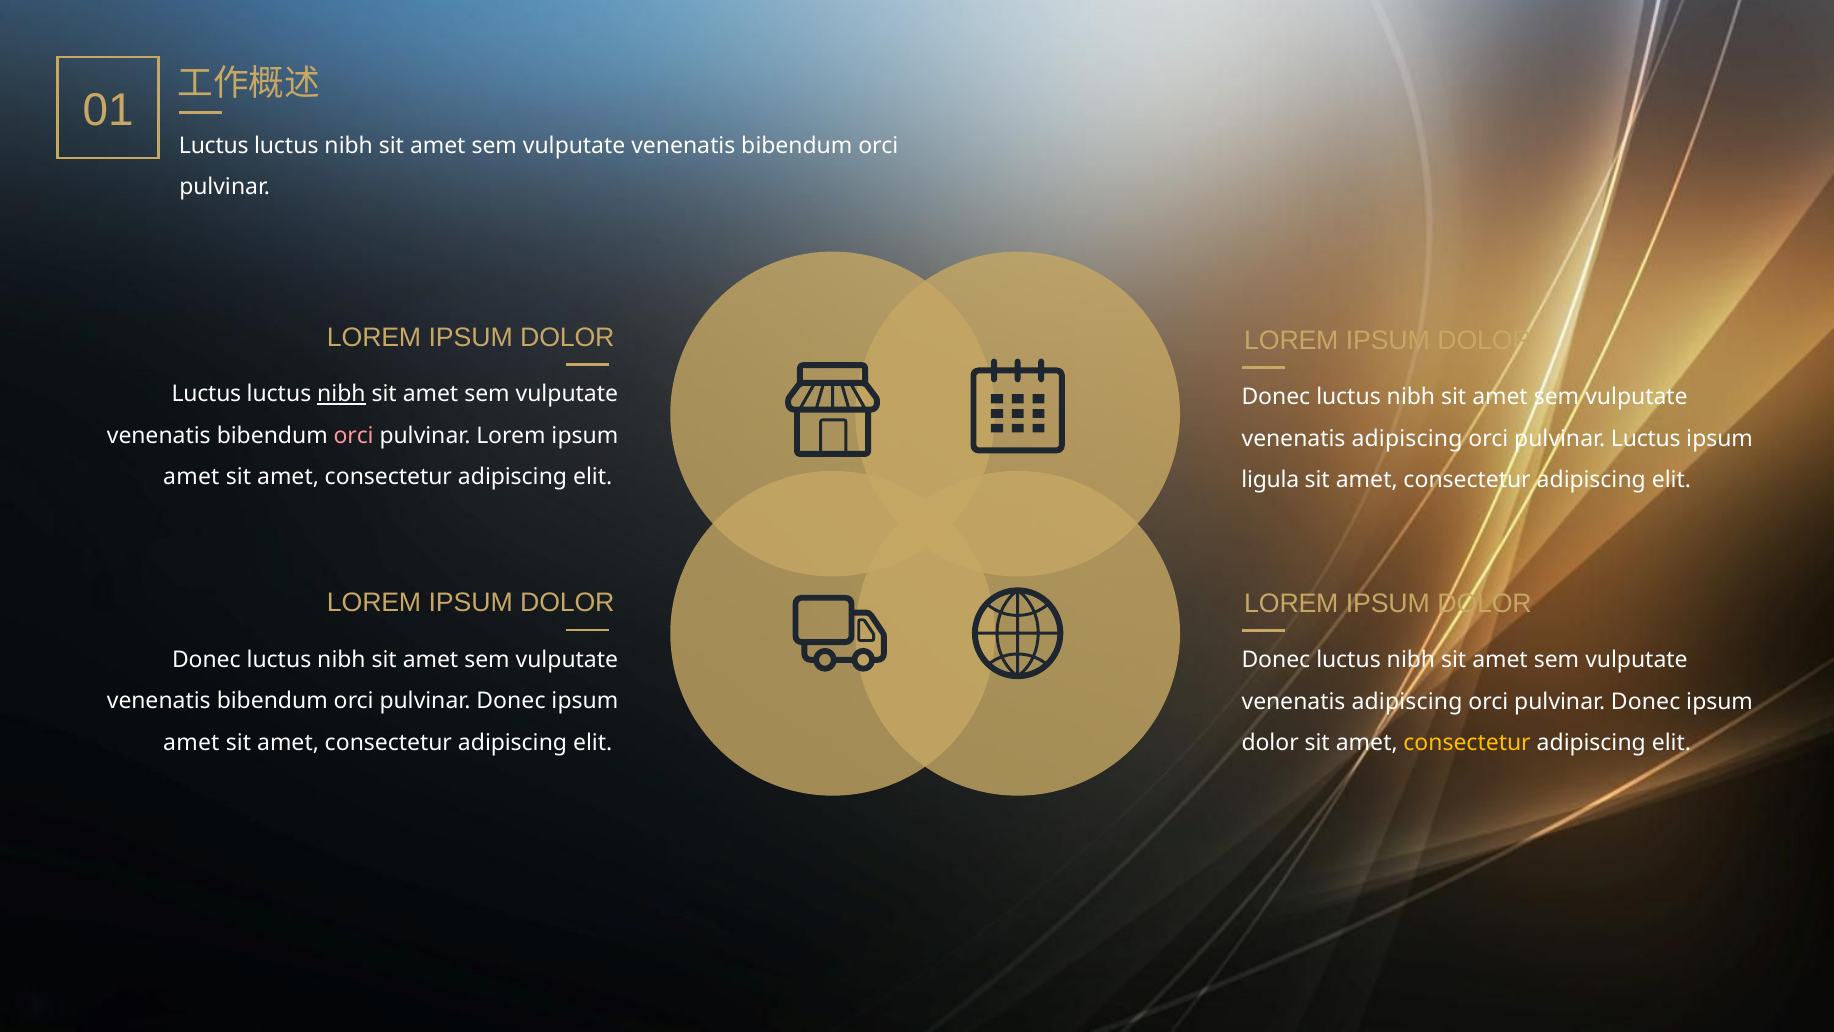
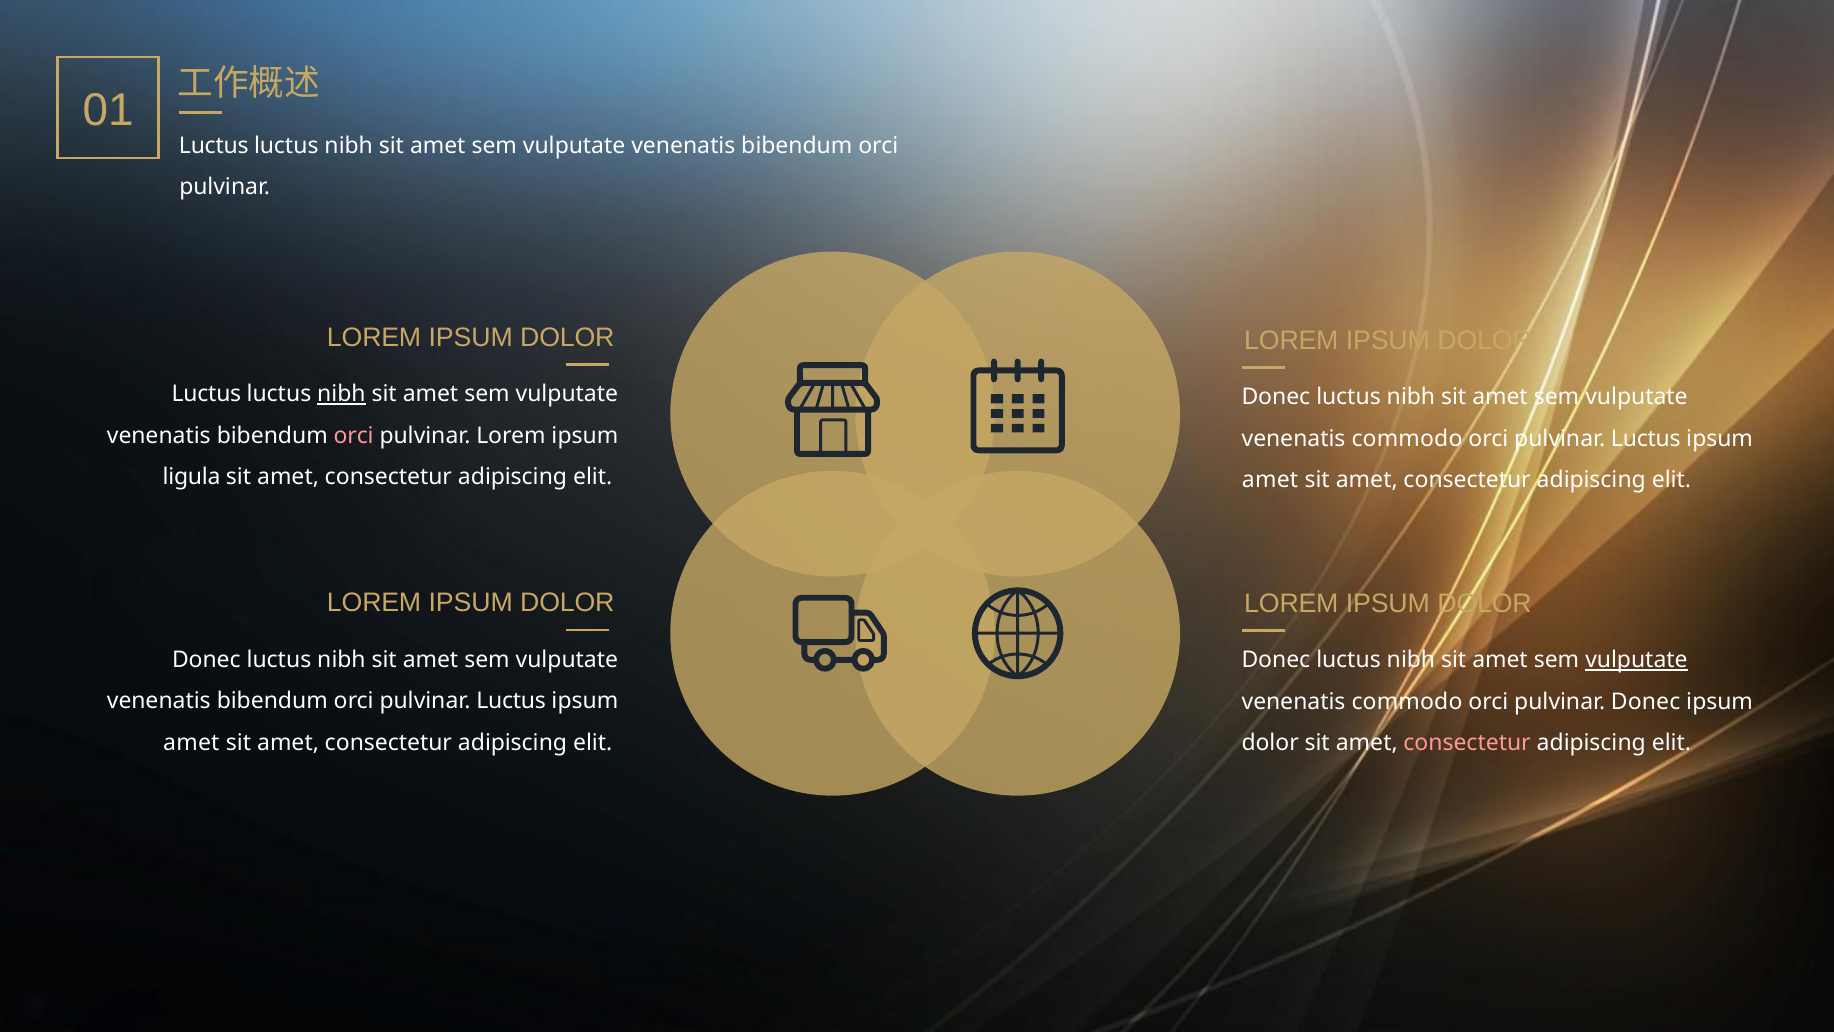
adipiscing: adipiscing -> commodo (1407, 439)
amet: amet -> ligula (192, 477)
ligula: ligula -> amet (1270, 480)
vulputate underline: none -> present (1636, 660)
bibendum orci pulvinar Donec: Donec -> Luctus (511, 701)
adipiscing: adipiscing -> commodo (1407, 701)
consectetur colour: yellow -> pink (1467, 743)
